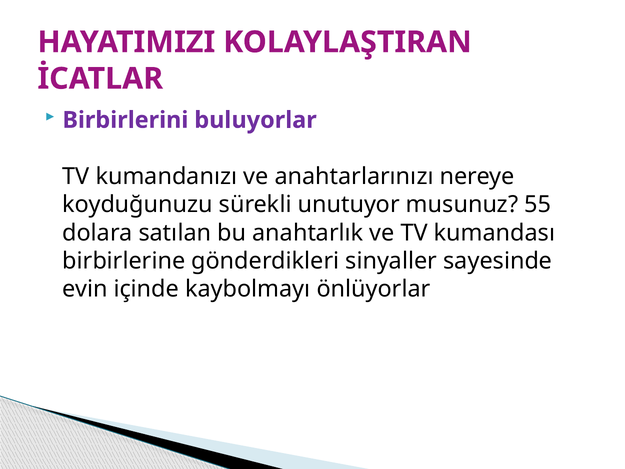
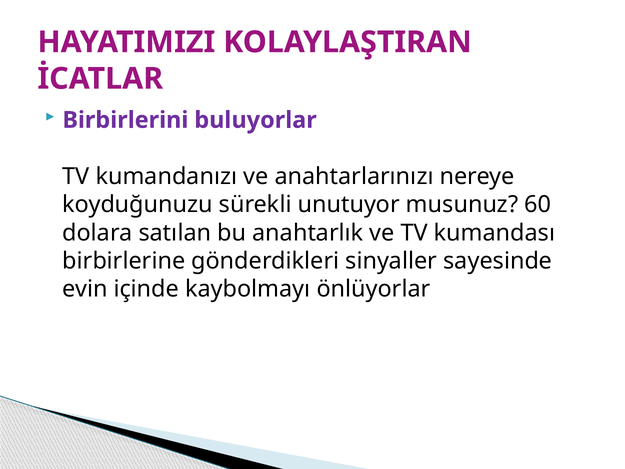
55: 55 -> 60 (538, 204)
